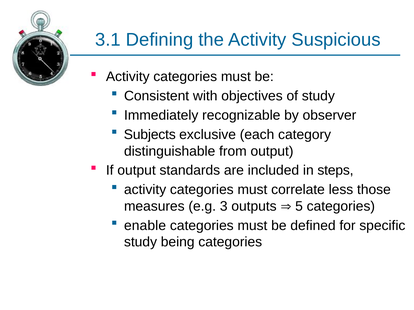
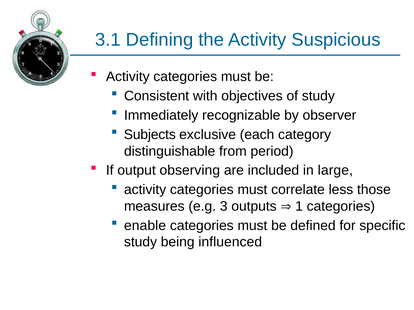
from output: output -> period (272, 151)
standards: standards -> observing (190, 171)
steps: steps -> large (335, 171)
5: 5 -> 1 (299, 207)
being categories: categories -> influenced (230, 242)
